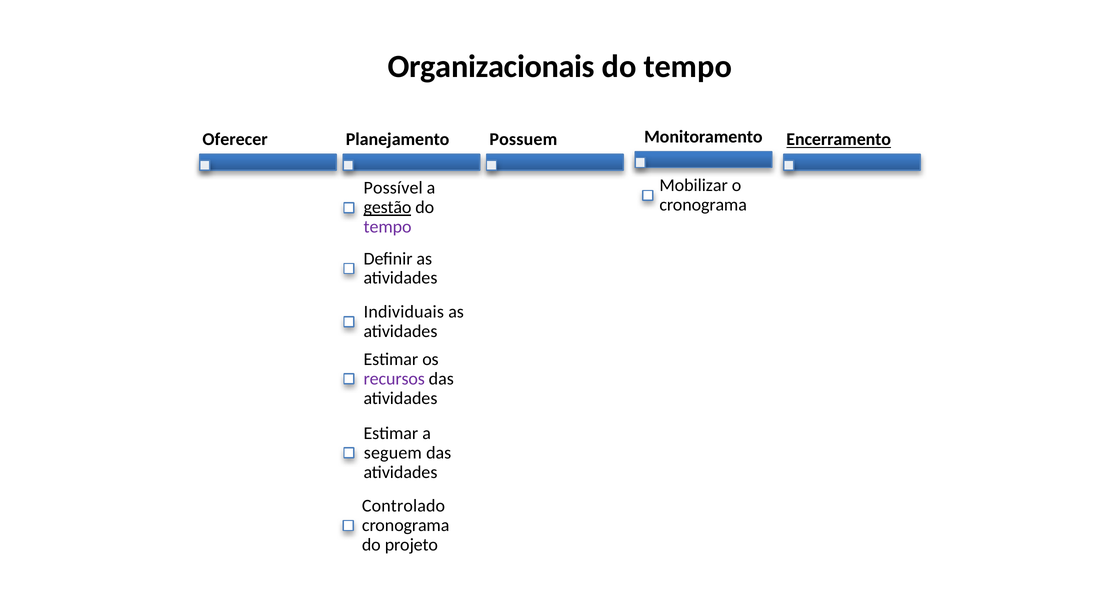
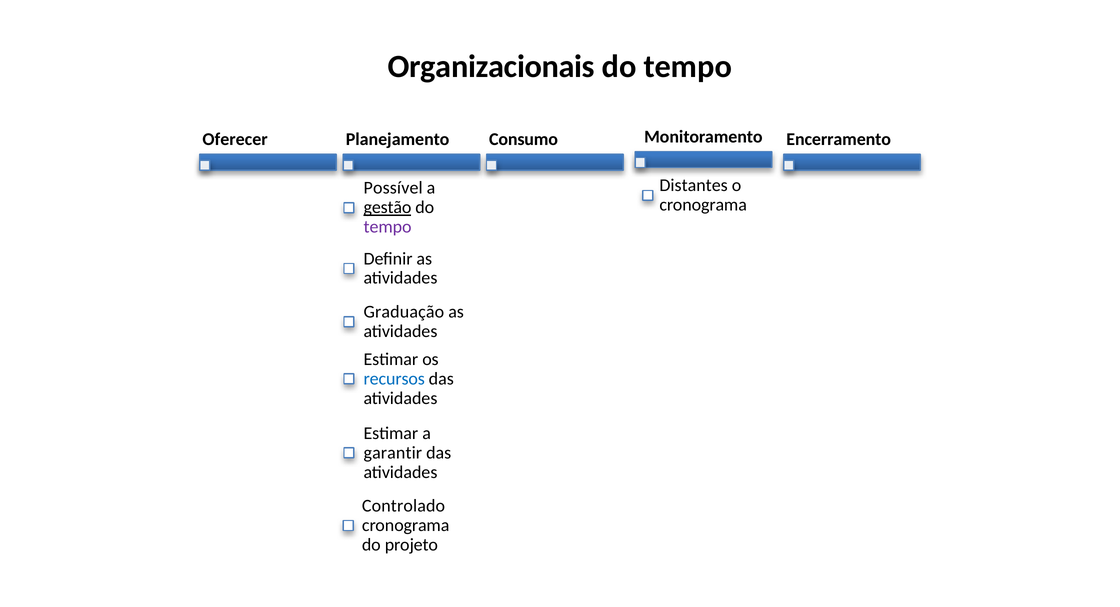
Possuem: Possuem -> Consumo (524, 140)
Encerramento underline: present -> none (839, 140)
Mobilizar: Mobilizar -> Distantes (694, 186)
Individuais: Individuais -> Graduação (404, 312)
recursos colour: purple -> blue (394, 379)
seguem: seguem -> garantir (393, 453)
